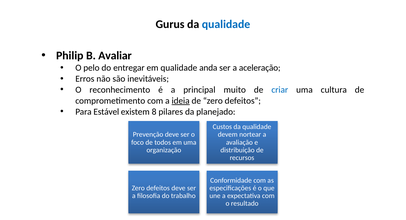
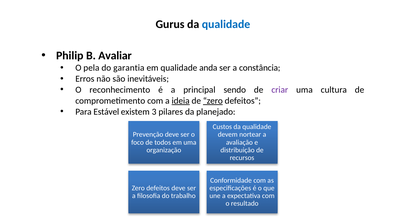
pelo: pelo -> pela (91, 68)
entregar: entregar -> garantia (129, 68)
aceleração: aceleração -> constância (260, 68)
muito: muito -> sendo (235, 90)
criar colour: blue -> purple (280, 90)
zero underline: none -> present (213, 101)
8: 8 -> 3 (154, 112)
